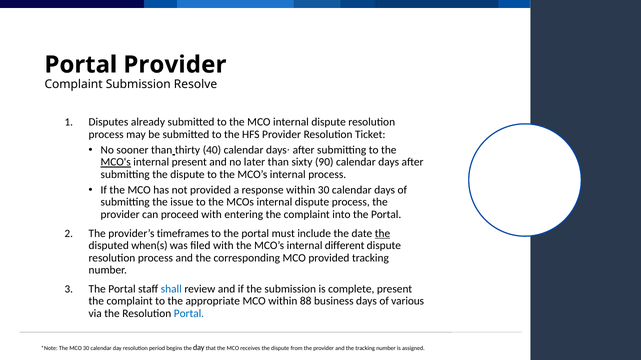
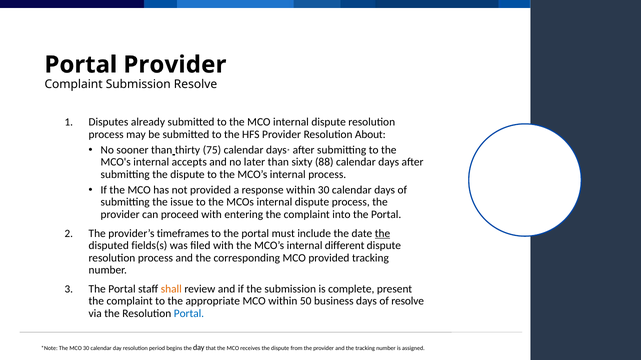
Ticket: Ticket -> About (370, 134)
40: 40 -> 75 (212, 150)
MCO's underline: present -> none (116, 162)
internal present: present -> accepts (189, 162)
90: 90 -> 88 (324, 162)
when(s: when(s -> fields(s (149, 246)
shall colour: blue -> orange (171, 289)
88: 88 -> 50 (306, 302)
of various: various -> resolve (408, 302)
